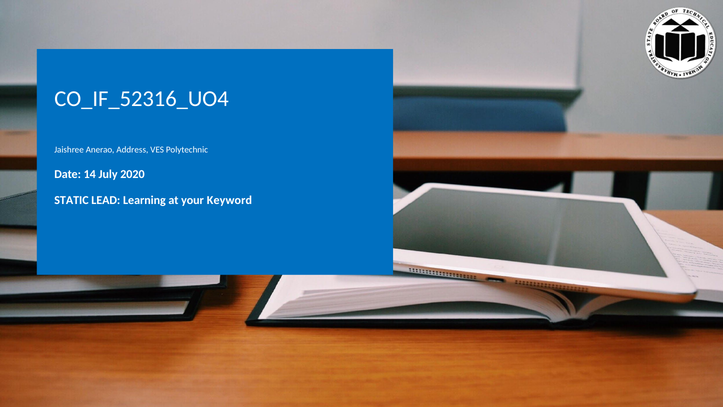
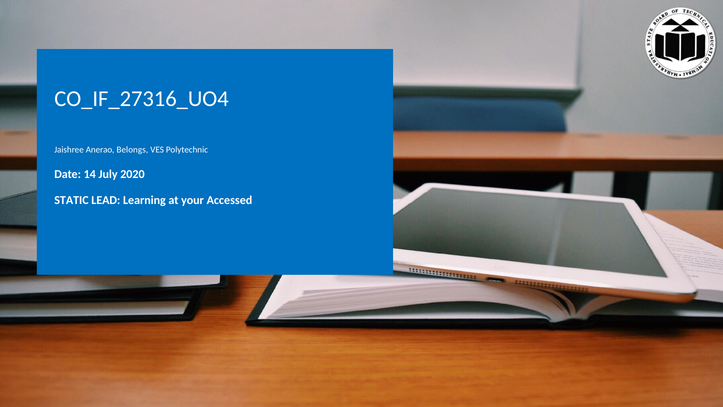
CO_IF_52316_UO4: CO_IF_52316_UO4 -> CO_IF_27316_UO4 (141, 98)
Address: Address -> Belongs (132, 150)
Keyword: Keyword -> Accessed (229, 200)
